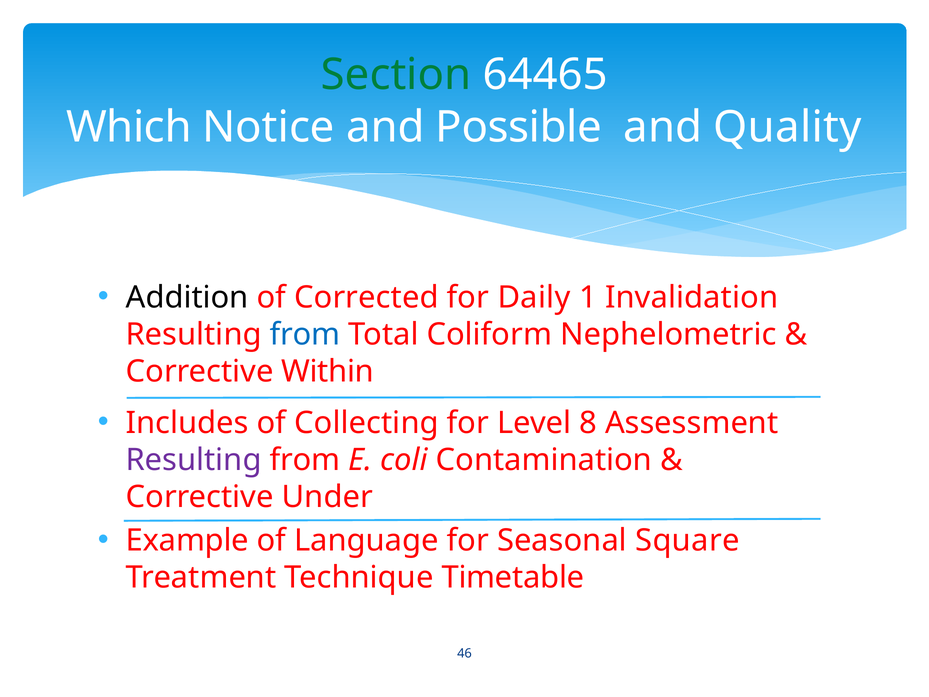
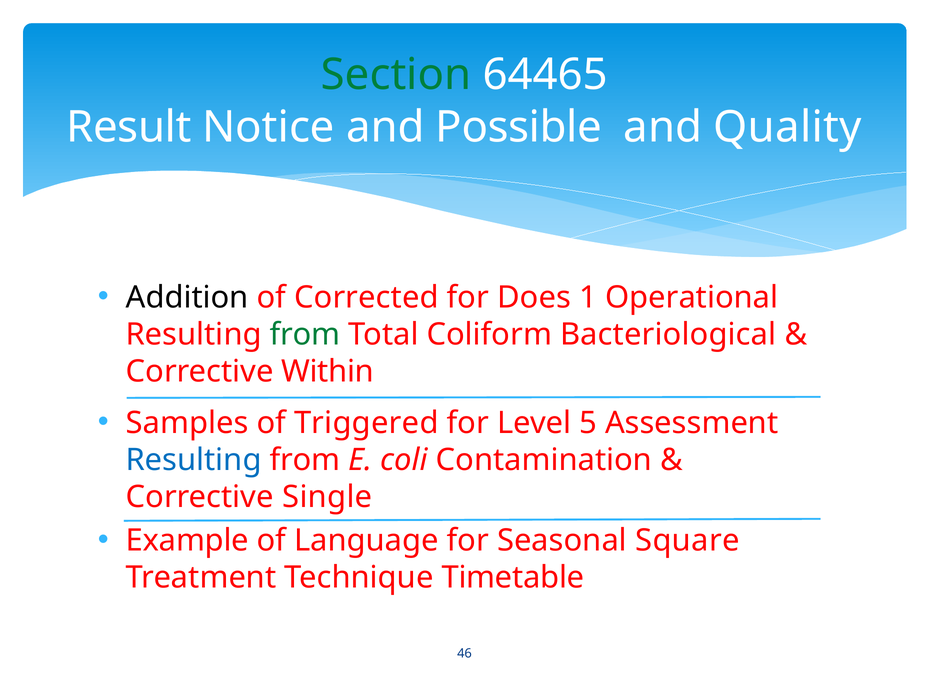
Which: Which -> Result (129, 127)
Daily: Daily -> Does (534, 297)
Invalidation: Invalidation -> Operational (692, 297)
from colour: blue -> green (305, 334)
Nephelometric: Nephelometric -> Bacteriological (668, 334)
Includes: Includes -> Samples (187, 423)
Collecting: Collecting -> Triggered (366, 423)
8: 8 -> 5 (588, 423)
Resulting colour: purple -> blue (194, 460)
Under: Under -> Single (327, 497)
